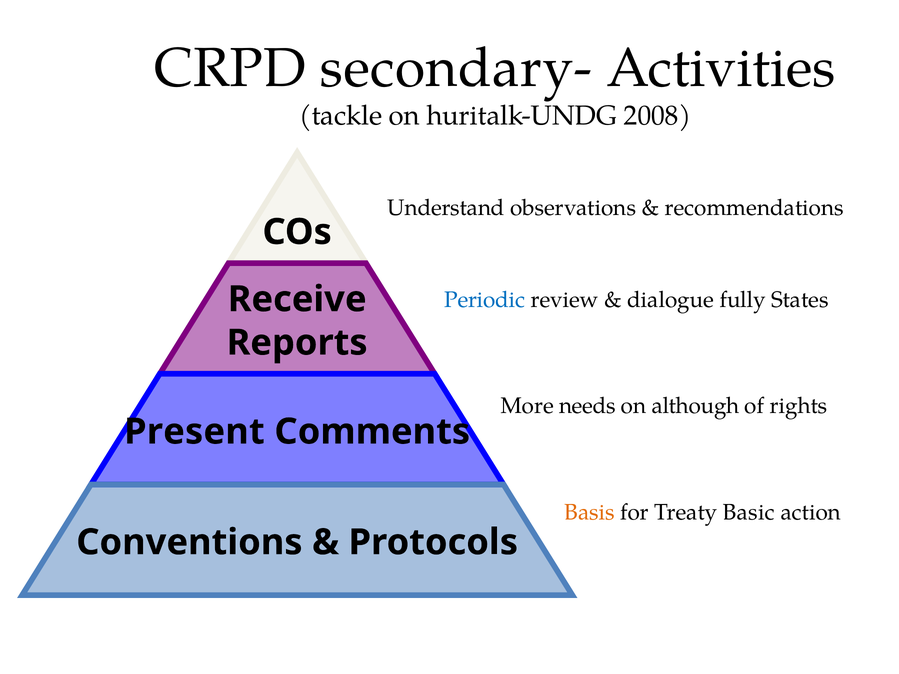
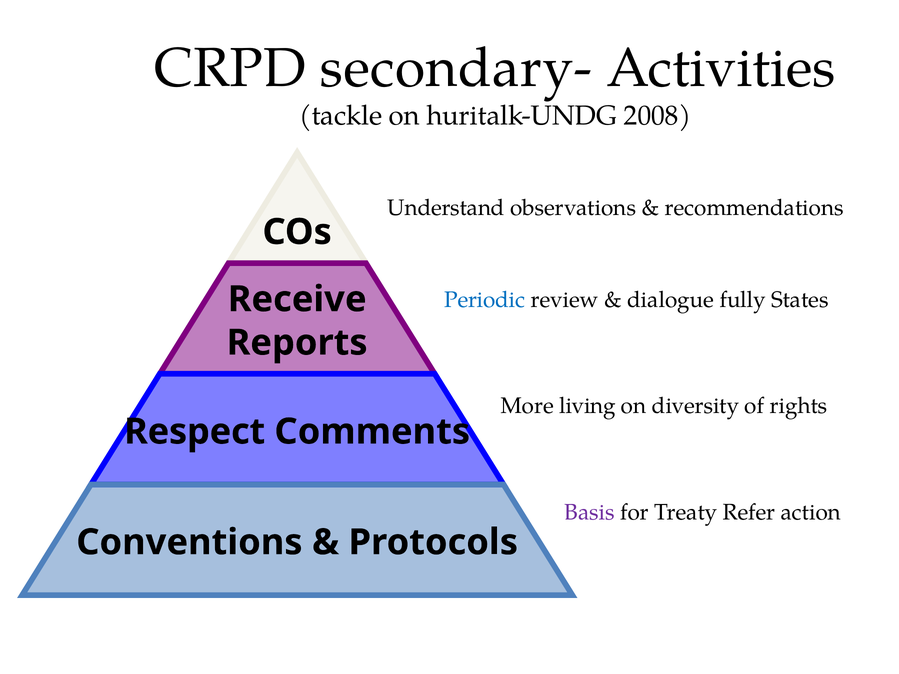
needs: needs -> living (588, 406)
although: although -> diversity (696, 406)
Present: Present -> Respect (195, 432)
Basis colour: orange -> purple (590, 512)
Basic: Basic -> Refer (749, 512)
